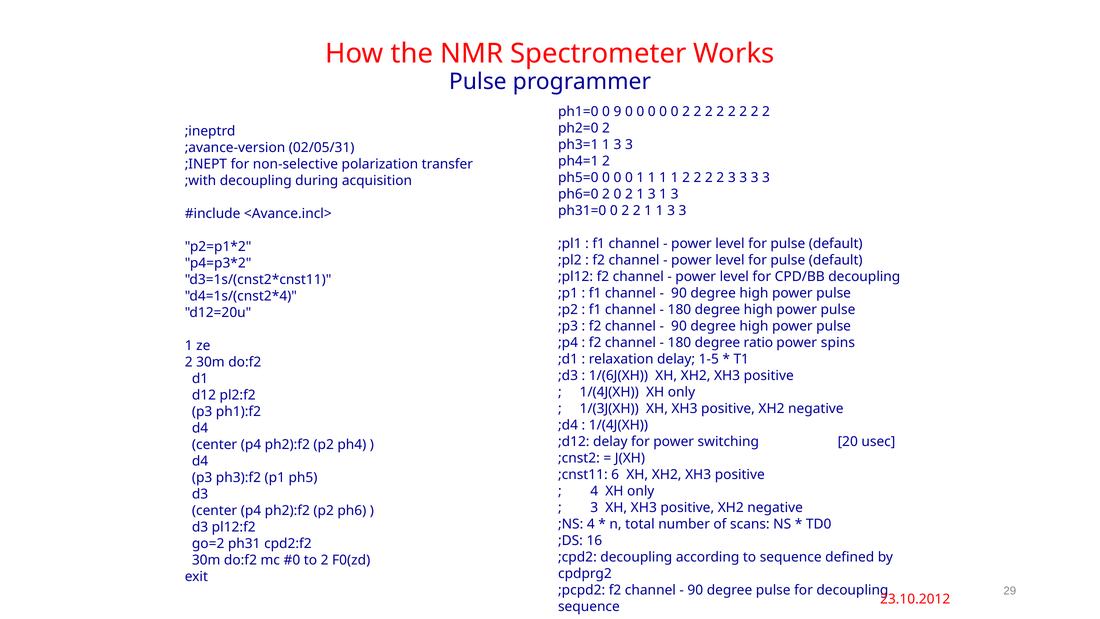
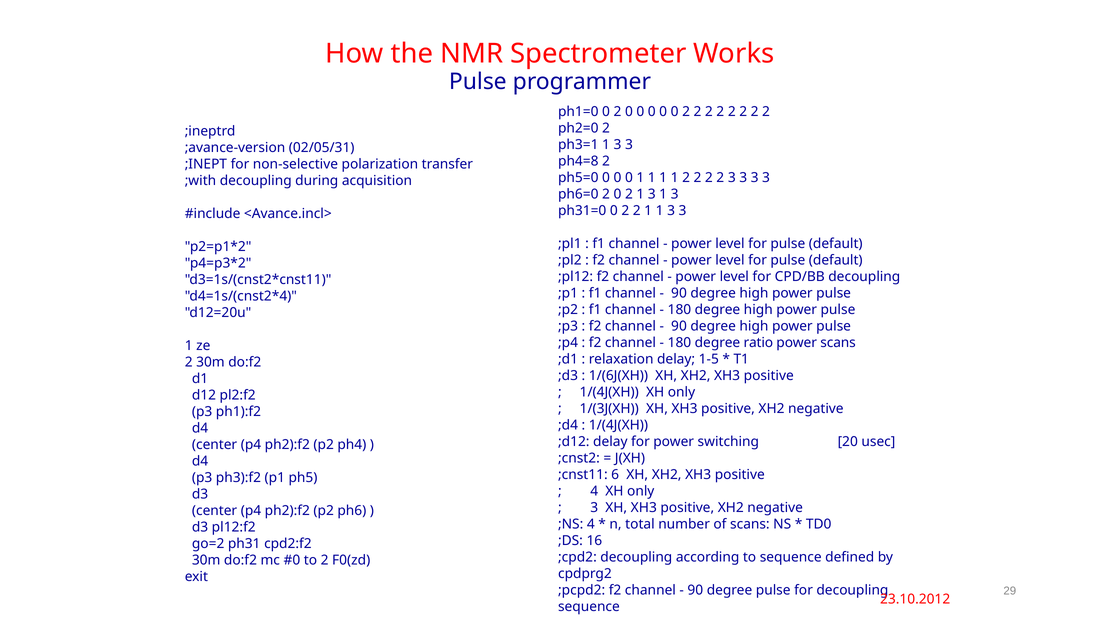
ph1=0 0 9: 9 -> 2 (617, 111)
ph4=1: ph4=1 -> ph4=8 (578, 161)
power spins: spins -> scans (838, 342)
